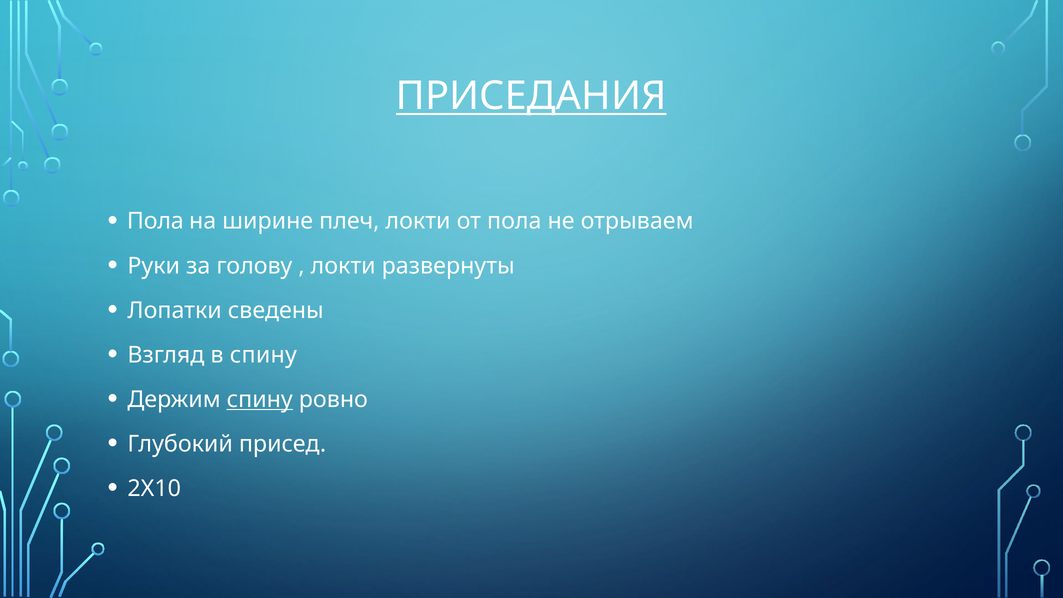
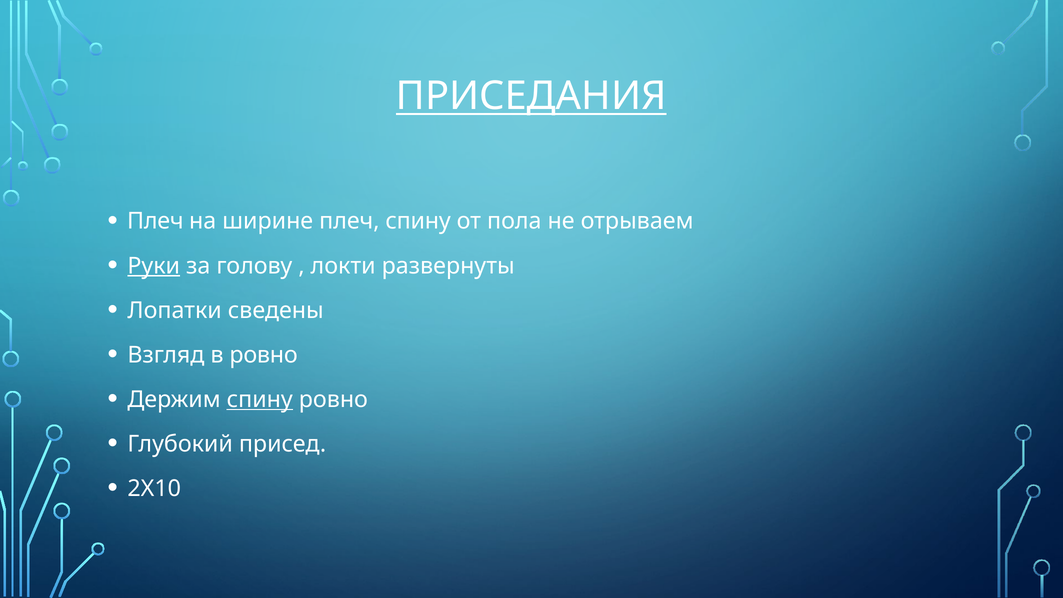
Пола: Пола -> Плеч (155, 221)
плеч локти: локти -> спину (418, 221)
Руки underline: none -> present (154, 266)
в спину: спину -> ровно (264, 355)
